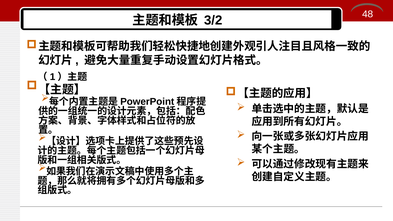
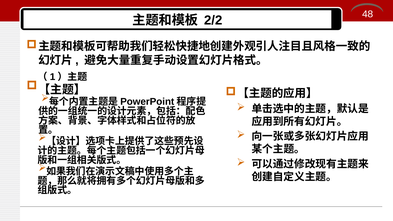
3/2: 3/2 -> 2/2 (213, 20)
